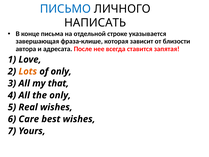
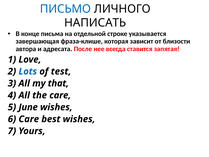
Lots colour: orange -> blue (28, 71)
of only: only -> test (61, 71)
the only: only -> care (60, 95)
Real: Real -> June (28, 107)
